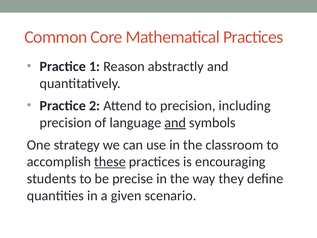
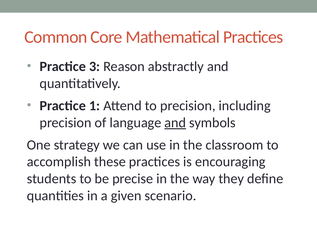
1: 1 -> 3 (95, 67)
2: 2 -> 1 (95, 106)
these underline: present -> none (110, 162)
